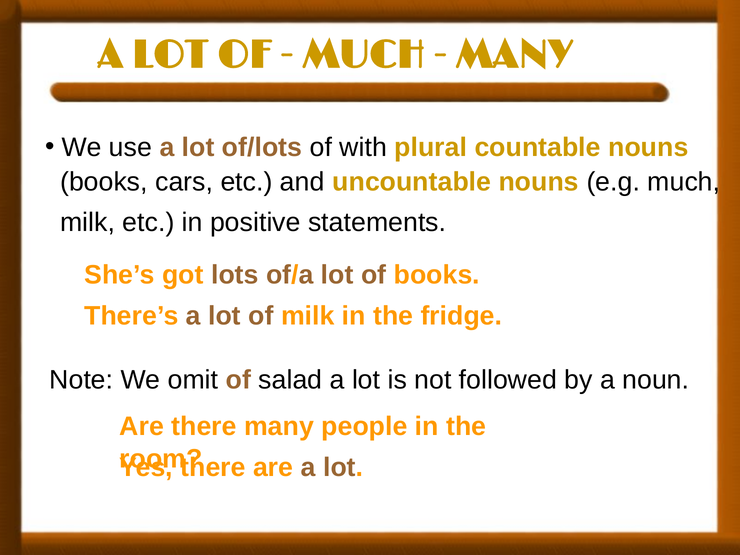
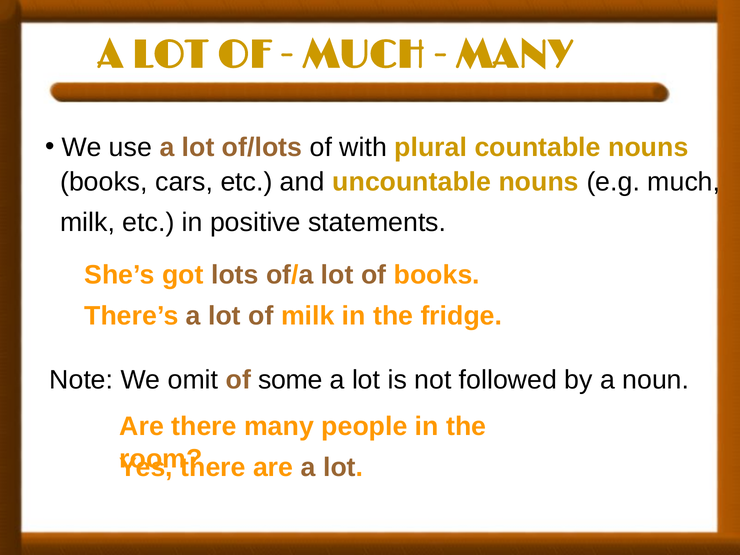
salad: salad -> some (291, 380)
